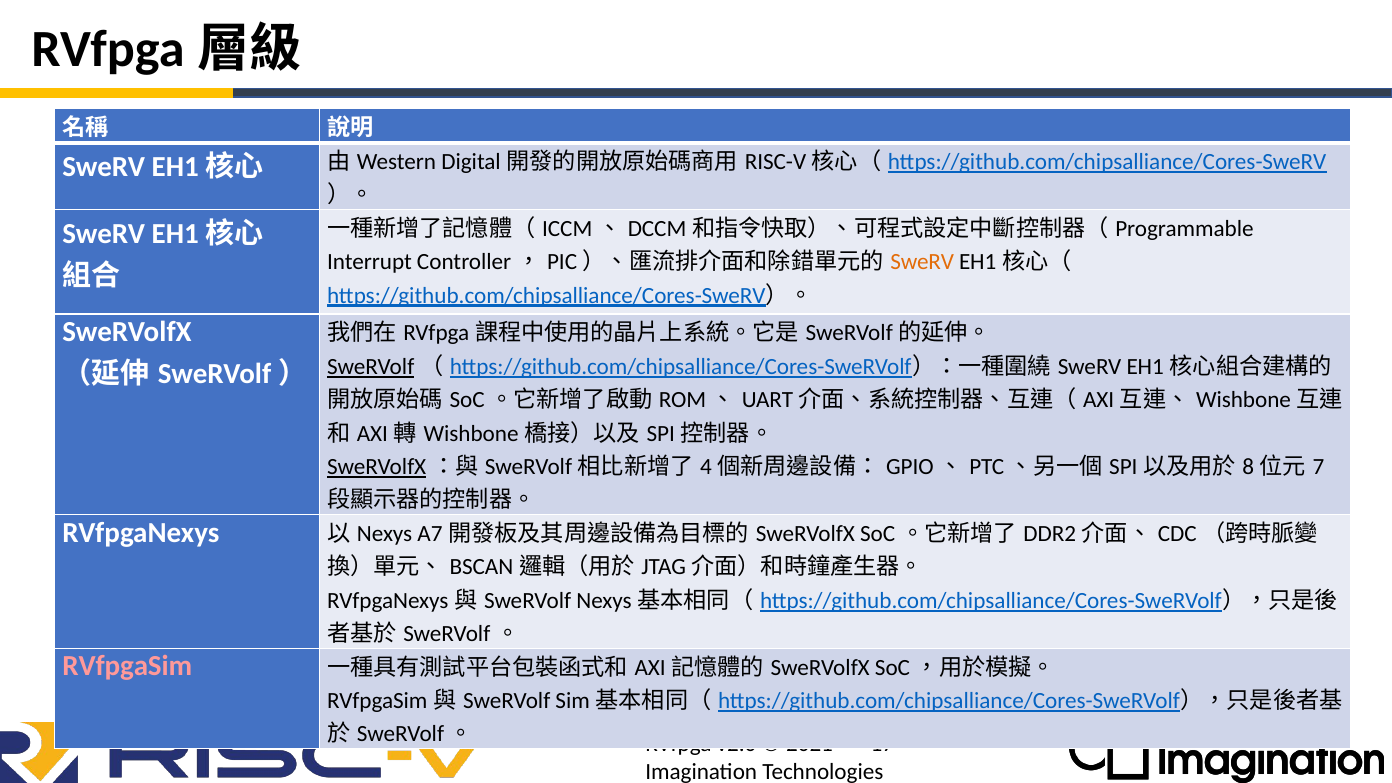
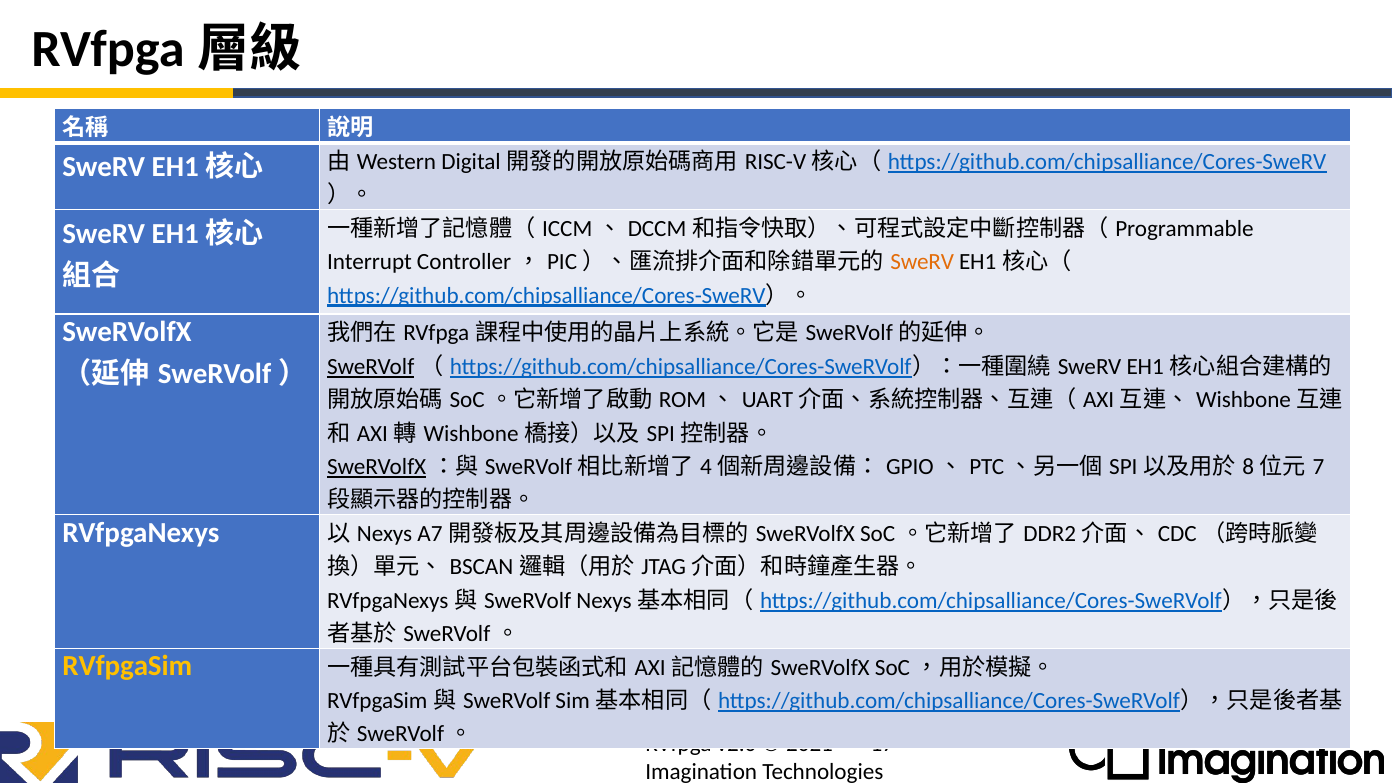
RVfpgaSim colour: pink -> yellow (127, 666)
